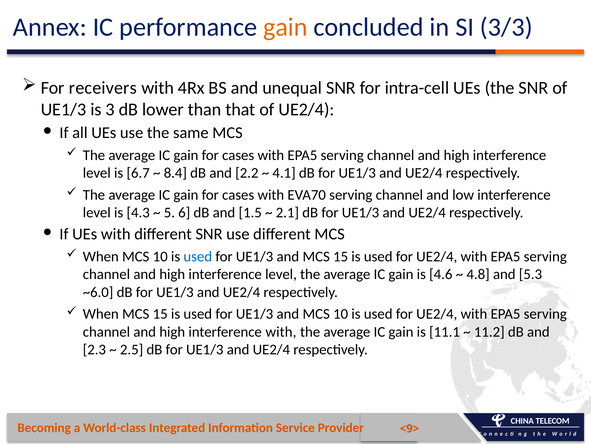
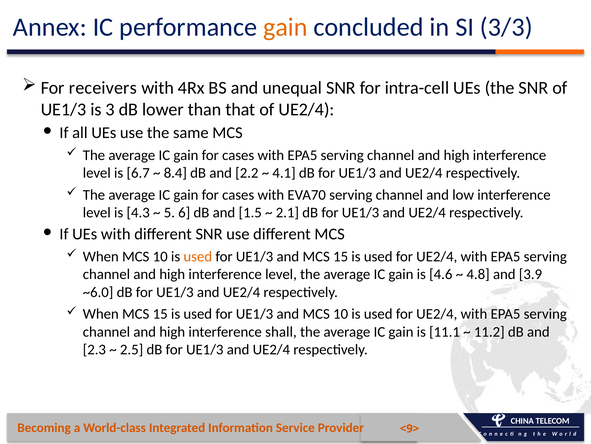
used colour: blue -> orange (198, 256)
5.3: 5.3 -> 3.9 (530, 274)
interference with: with -> shall (281, 331)
